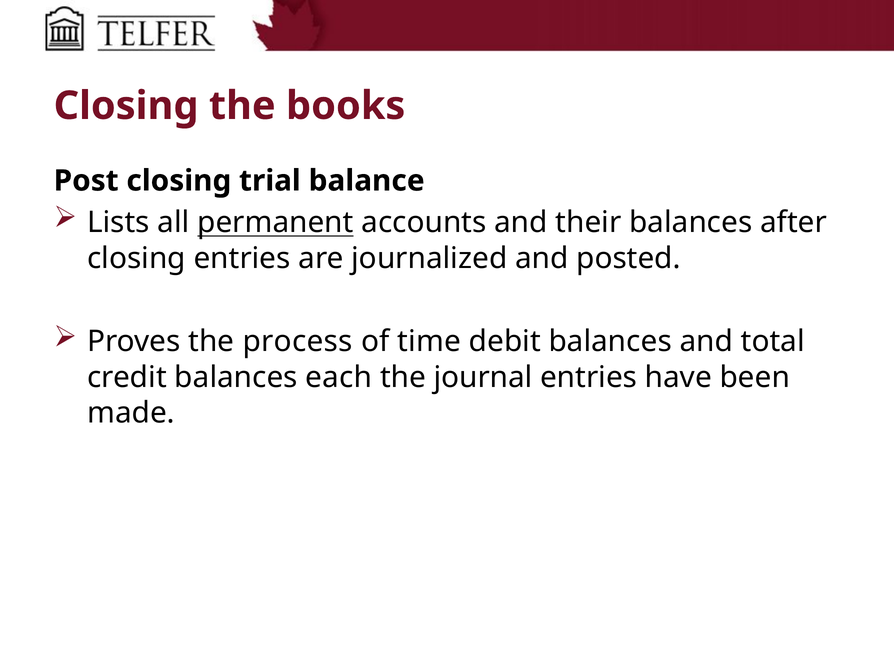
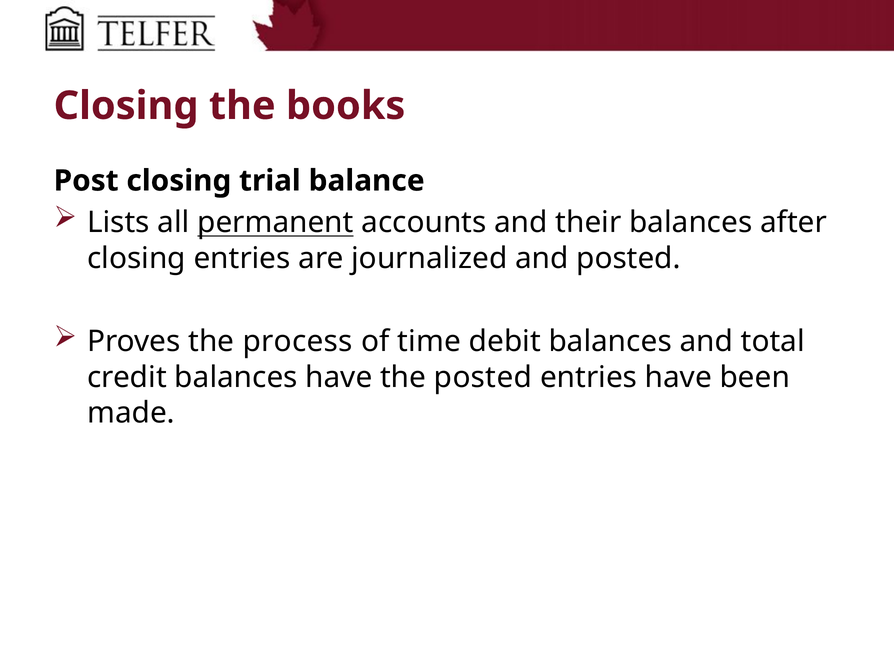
balances each: each -> have (339, 378)
the journal: journal -> posted (483, 378)
